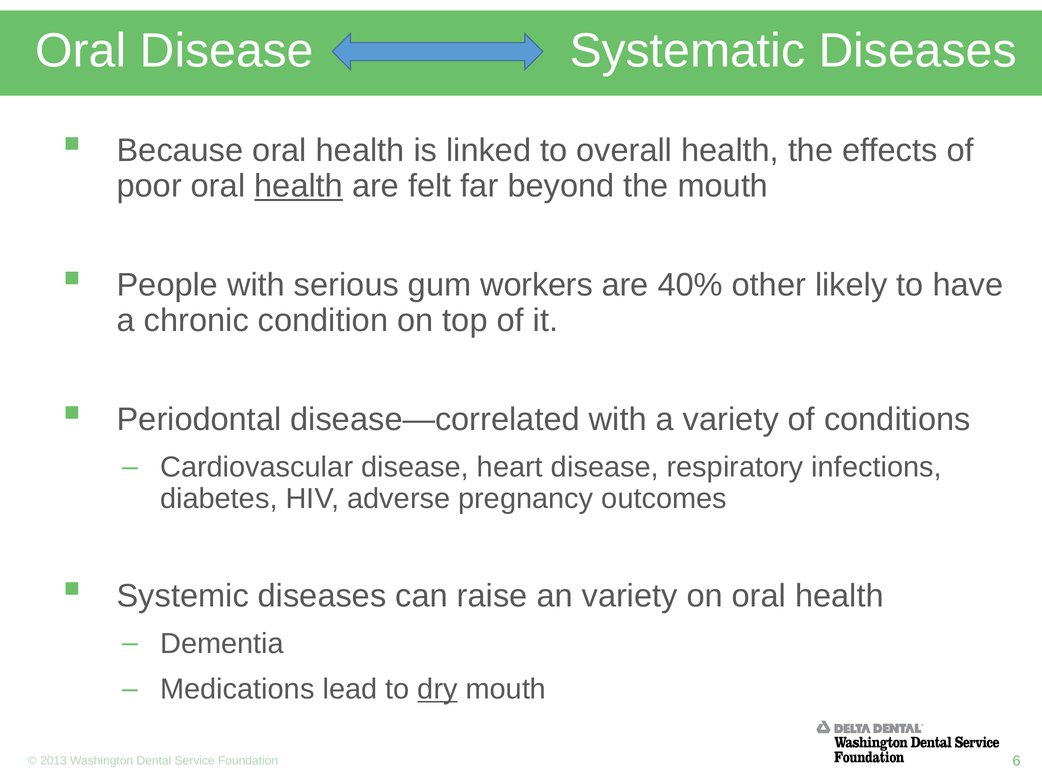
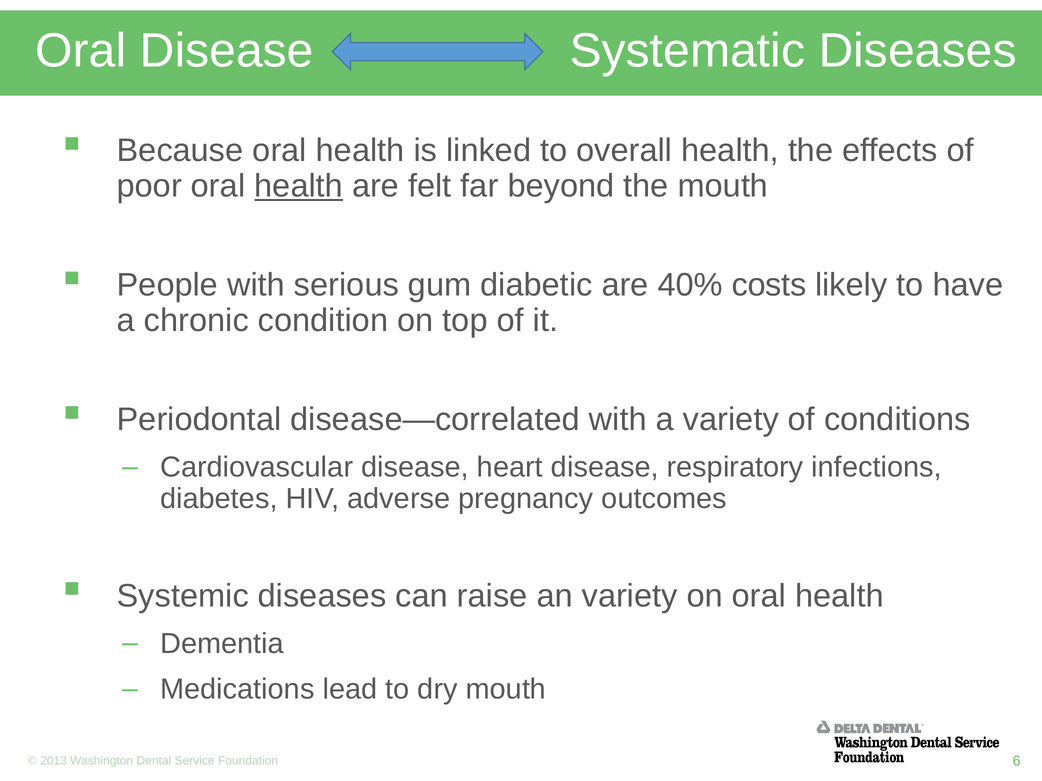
workers: workers -> diabetic (536, 285)
other: other -> costs (769, 285)
dry underline: present -> none (438, 690)
